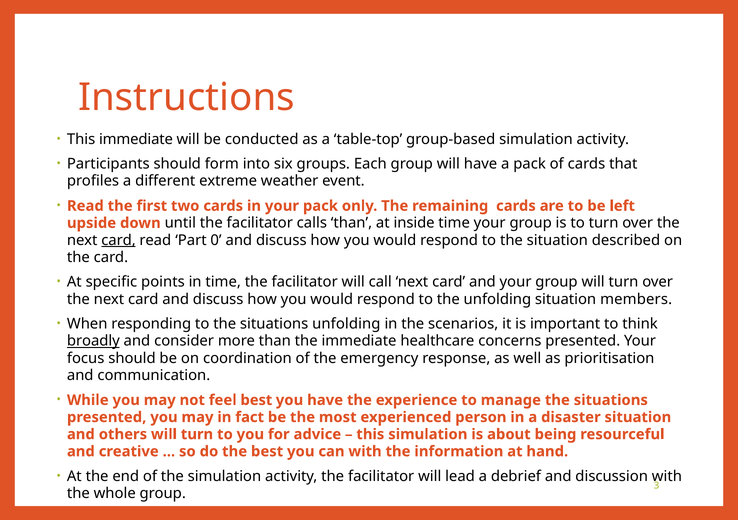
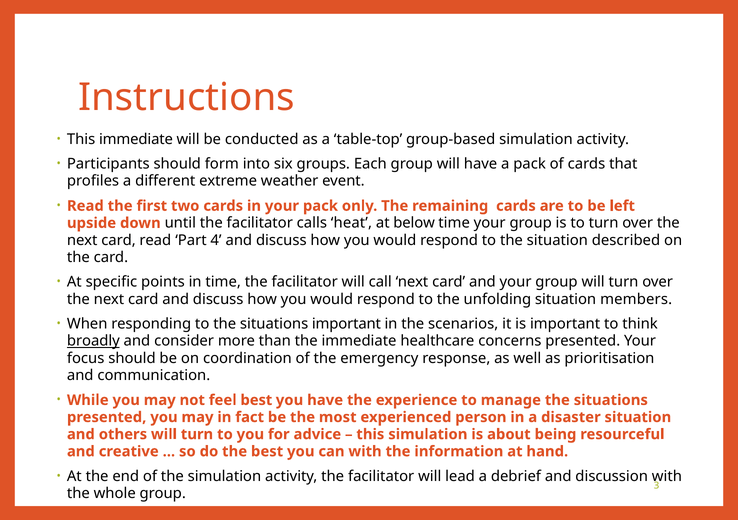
calls than: than -> heat (351, 223)
inside: inside -> below (414, 223)
card underline: present -> none (119, 240)
0: 0 -> 4 (216, 240)
situations unfolding: unfolding -> important (346, 324)
